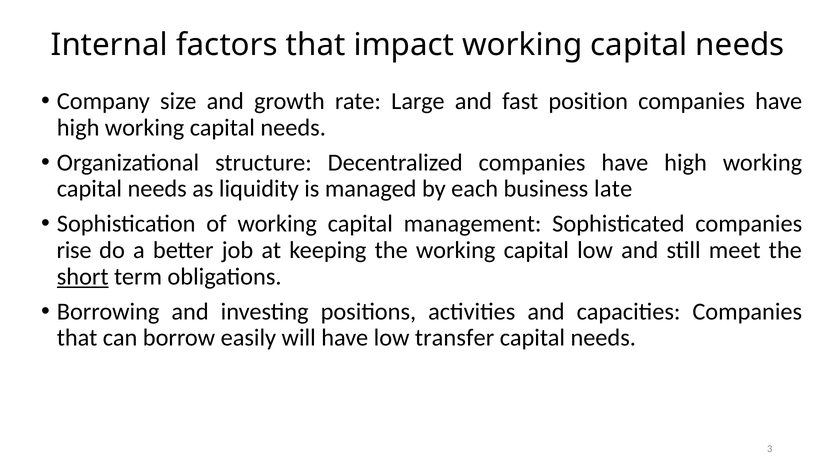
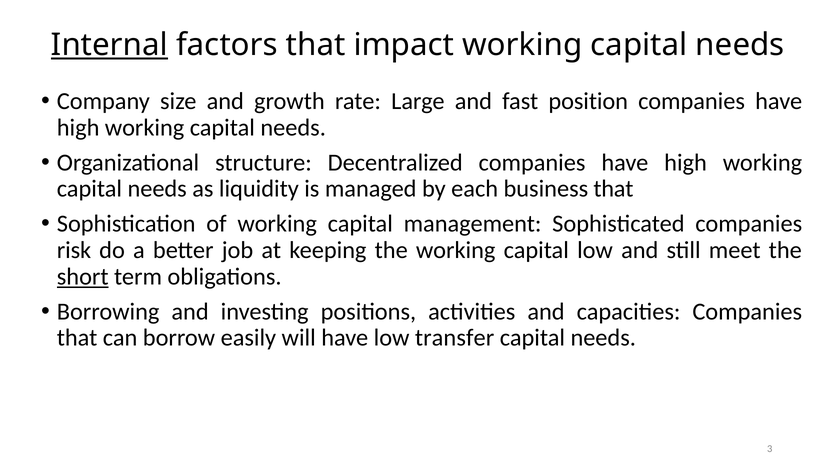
Internal underline: none -> present (109, 45)
business late: late -> that (613, 189)
rise: rise -> risk (74, 250)
